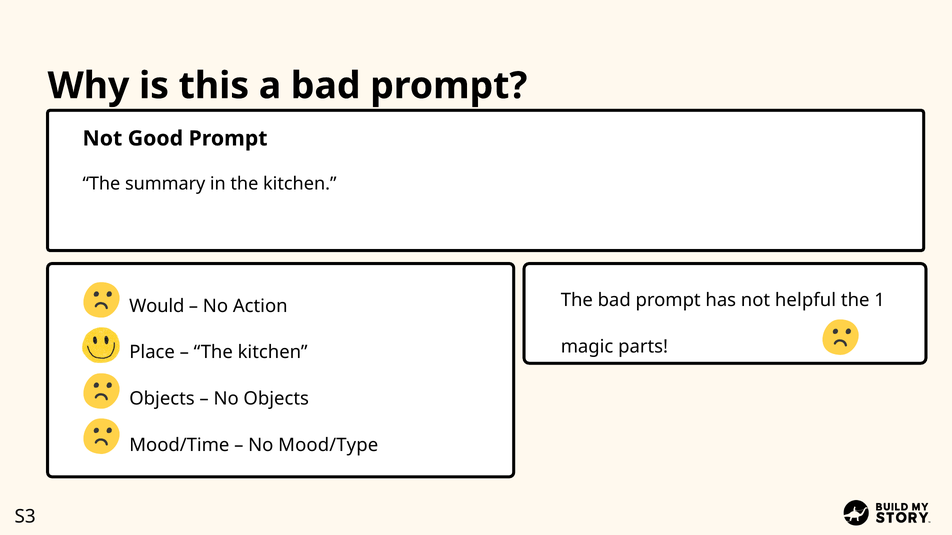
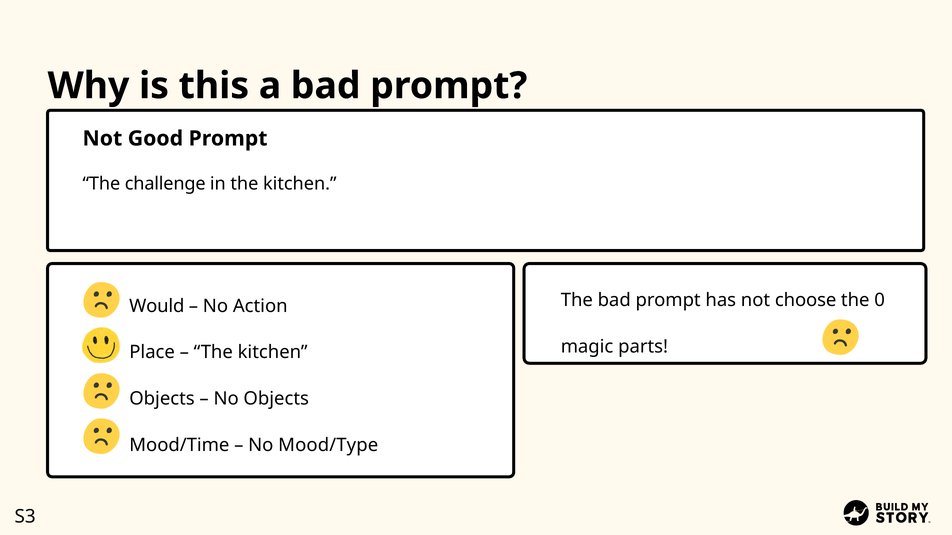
summary: summary -> challenge (165, 184)
helpful: helpful -> choose (806, 301)
1: 1 -> 0 (880, 301)
